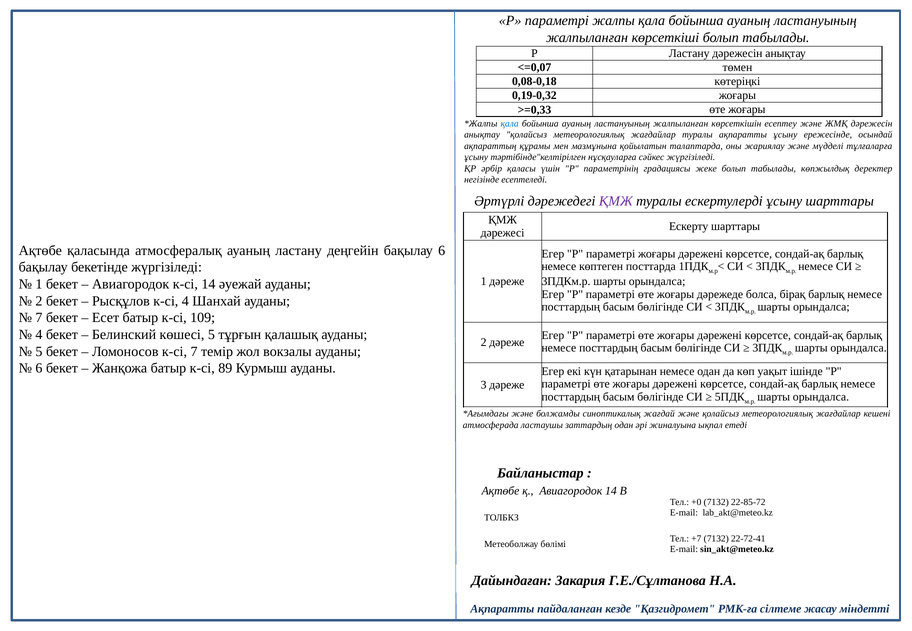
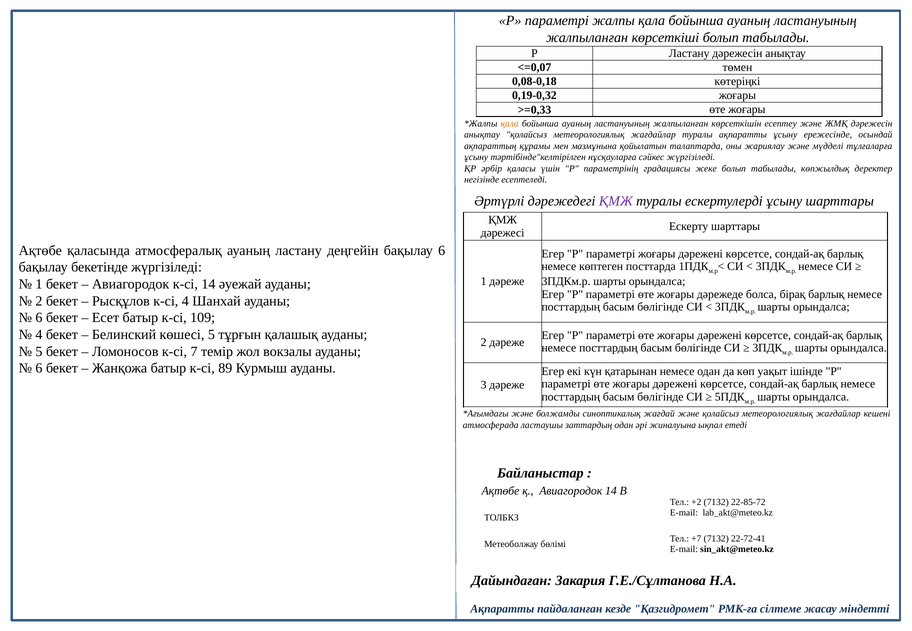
қала colour: blue -> orange (510, 124)
7: 7 -> 6 (39, 318)
+0: +0 -> +2 (696, 503)
